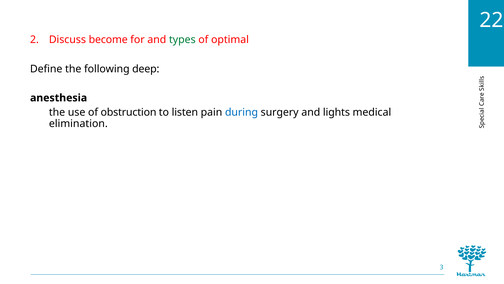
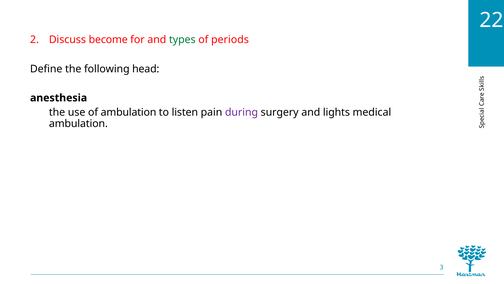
optimal: optimal -> periods (230, 40)
deep: deep -> head (146, 69)
of obstruction: obstruction -> ambulation (129, 112)
during colour: blue -> purple (241, 112)
elimination: elimination -> ambulation (78, 124)
